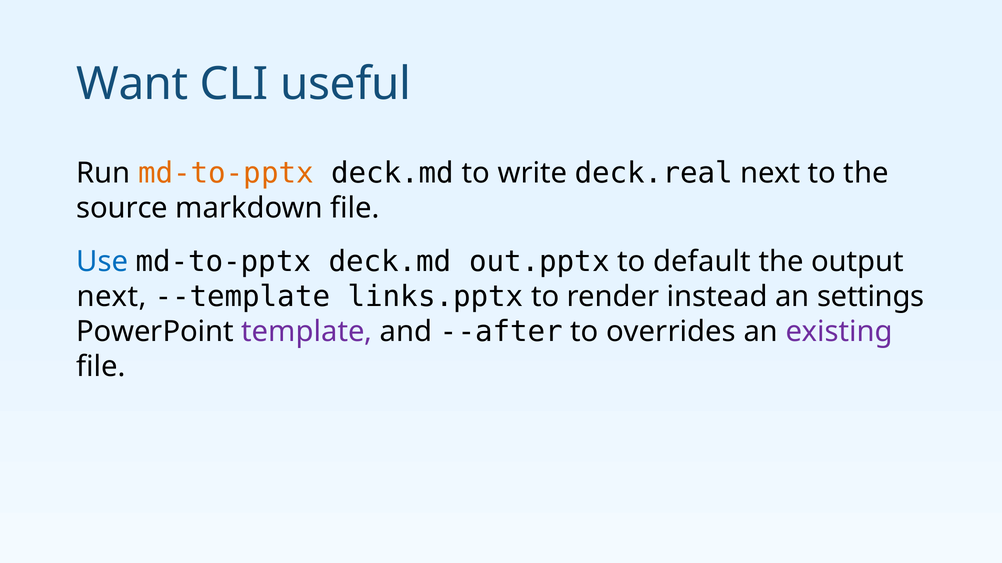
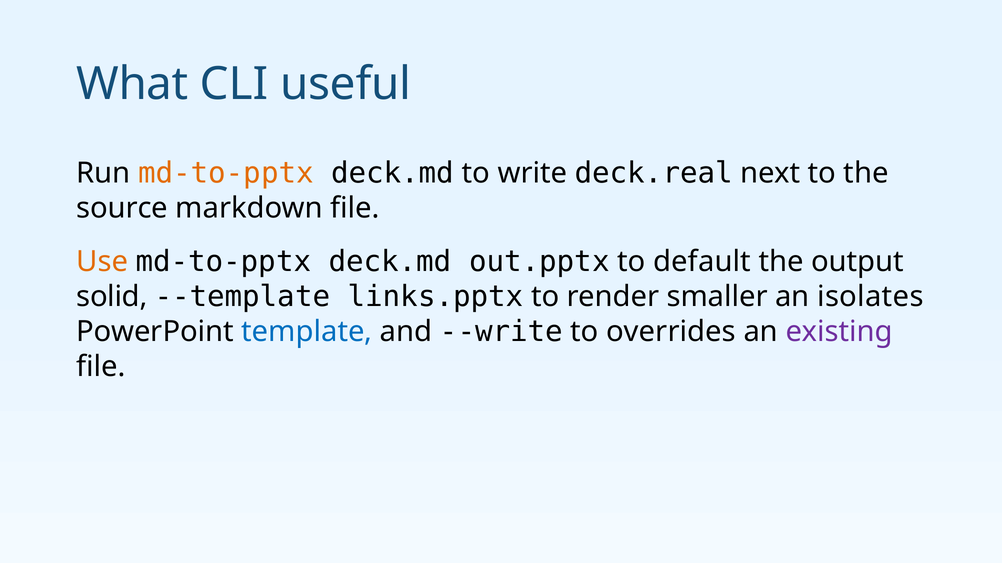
Want: Want -> What (132, 84)
Use colour: blue -> orange (102, 262)
next: next -> solid (112, 297)
instead: instead -> smaller (717, 297)
settings: settings -> isolates (870, 297)
template colour: purple -> blue (307, 332)
--after: --after -> --write (501, 332)
